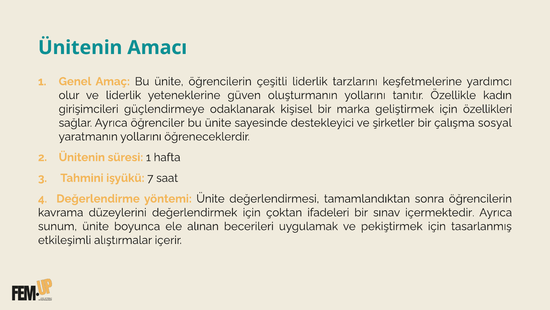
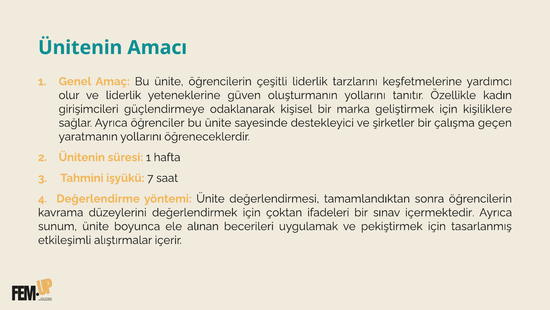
özellikleri: özellikleri -> kişiliklere (488, 109)
sosyal: sosyal -> geçen (495, 123)
